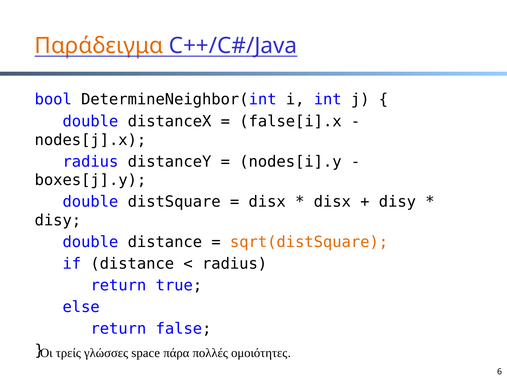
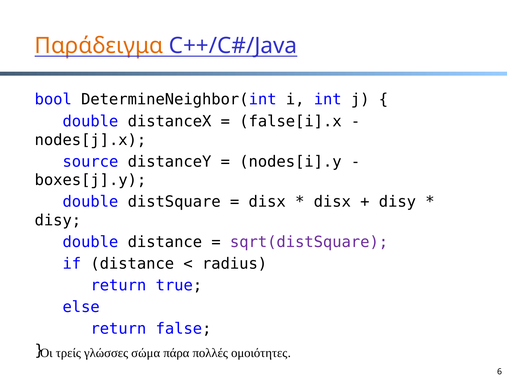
radius: radius -> source (90, 162)
sqrt(distSquare colour: orange -> purple (309, 242)
space: space -> σώμα (146, 353)
